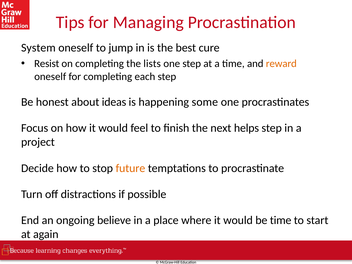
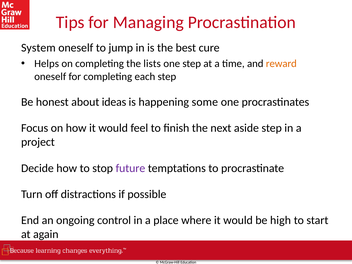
Resist: Resist -> Helps (47, 64)
helps: helps -> aside (246, 128)
future colour: orange -> purple (130, 168)
believe: believe -> control (114, 220)
be time: time -> high (281, 220)
